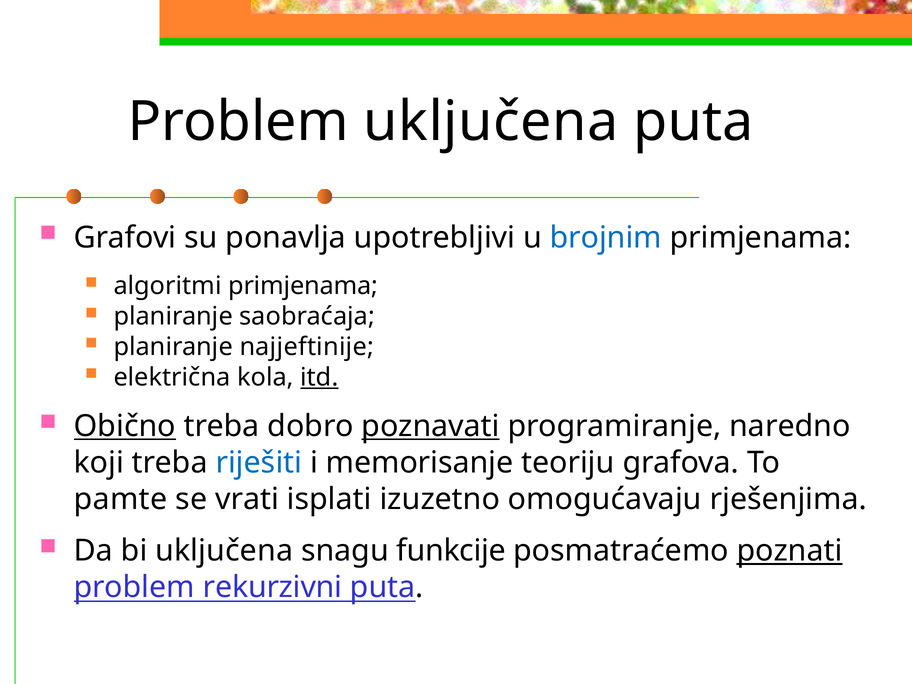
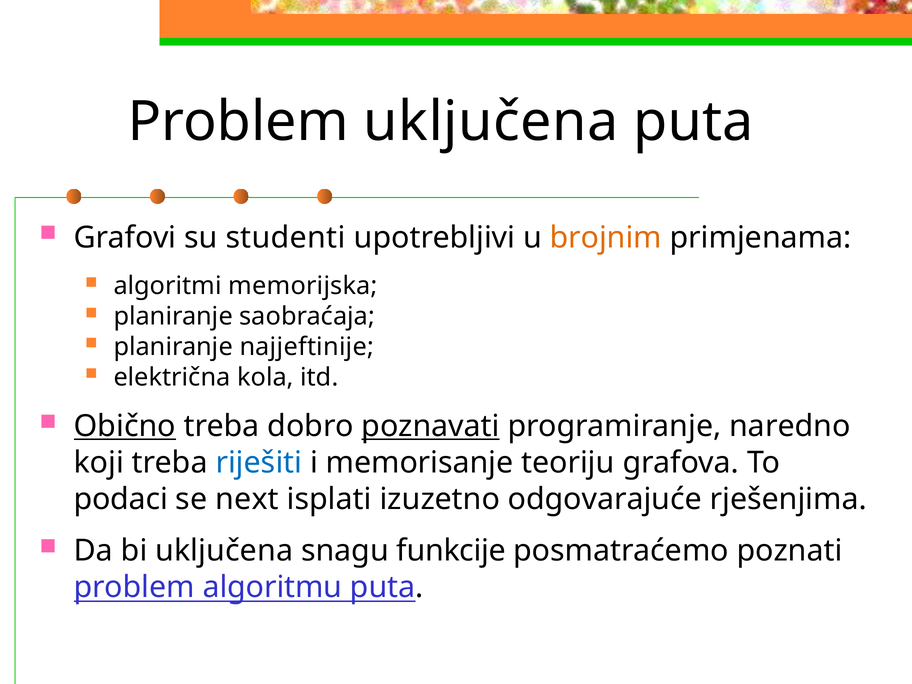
ponavlja: ponavlja -> studenti (286, 238)
brojnim colour: blue -> orange (606, 238)
algoritmi primjenama: primjenama -> memorijska (303, 286)
itd underline: present -> none (319, 377)
pamte: pamte -> podaci (121, 499)
vrati: vrati -> next (247, 499)
omogućavaju: omogućavaju -> odgovarajuće (605, 499)
poznati underline: present -> none (790, 551)
rekurzivni: rekurzivni -> algoritmu (272, 587)
